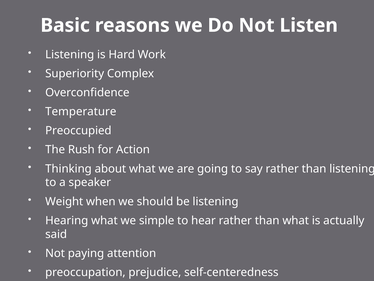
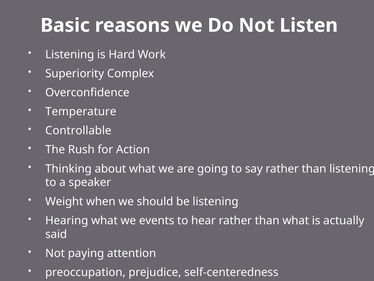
Preoccupied: Preoccupied -> Controllable (78, 130)
simple: simple -> events (157, 220)
